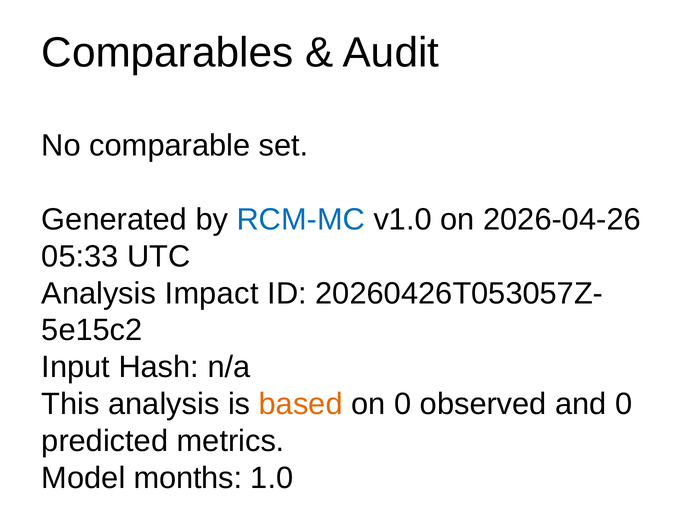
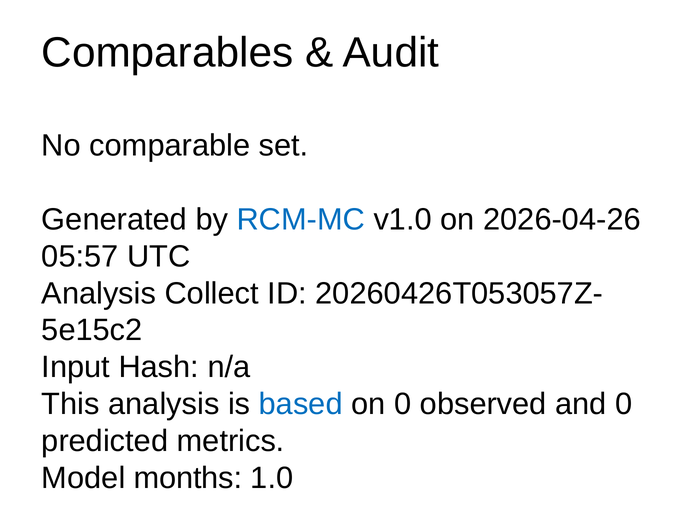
05:33: 05:33 -> 05:57 (80, 256)
Impact: Impact -> Collect (212, 293)
based colour: orange -> blue (301, 404)
